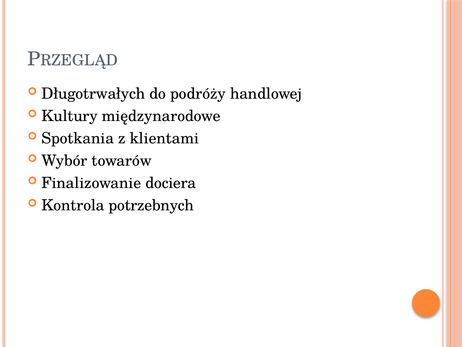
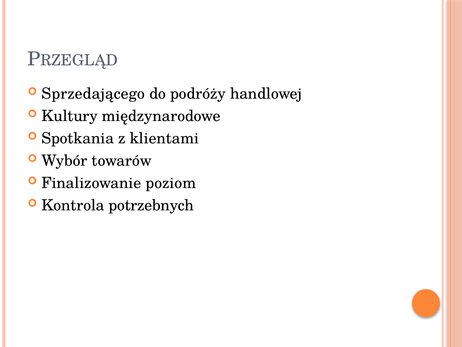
Długotrwałych: Długotrwałych -> Sprzedającego (93, 93)
dociera: dociera -> poziom (171, 183)
